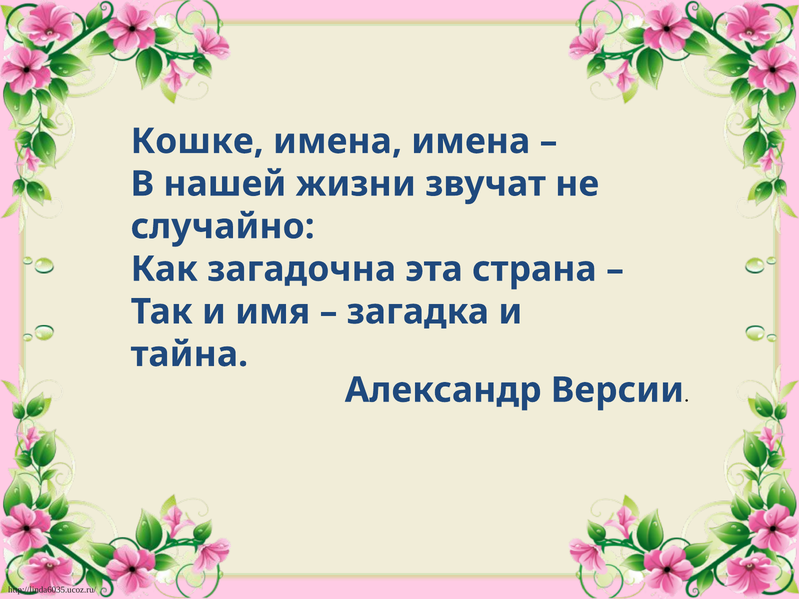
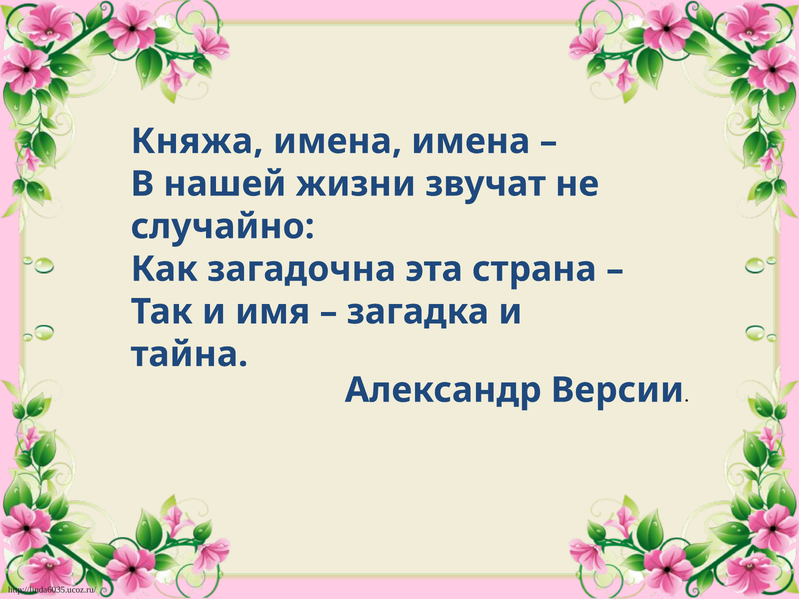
Кошке: Кошке -> Княжа (197, 141)
